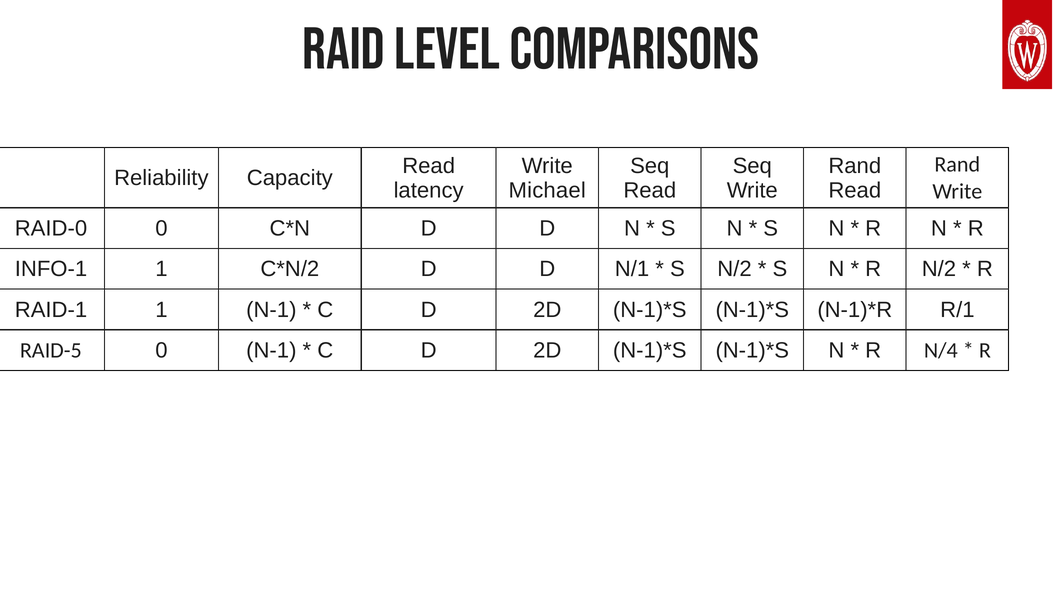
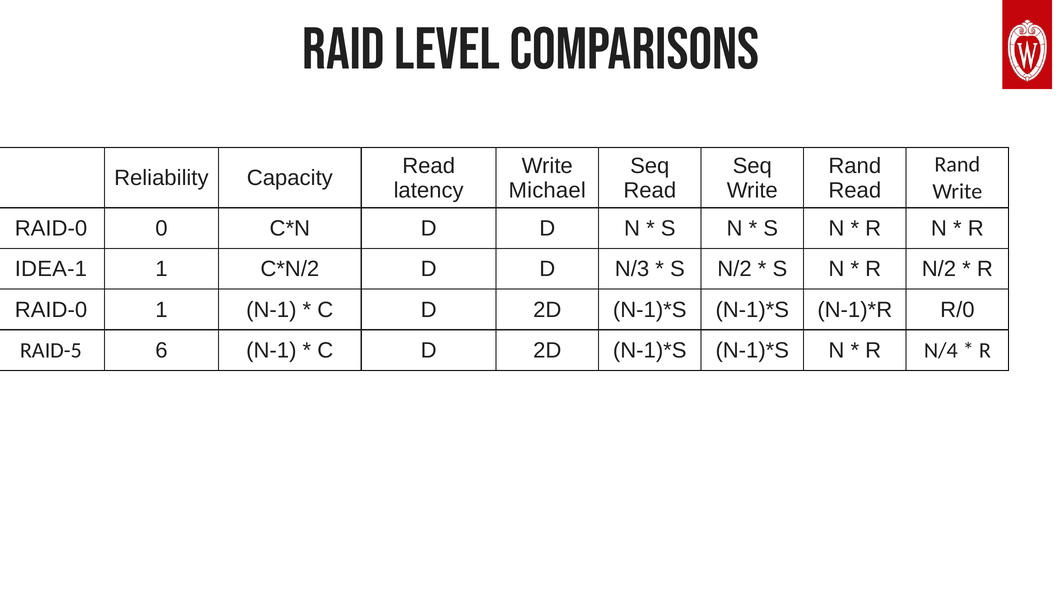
INFO-1: INFO-1 -> IDEA-1 (51, 269)
N/1: N/1 -> N/3 (632, 269)
RAID-1: RAID-1 -> RAID-0 (51, 310)
R/1: R/1 -> R/0 (957, 310)
RAID-5 0: 0 -> 6 (161, 351)
